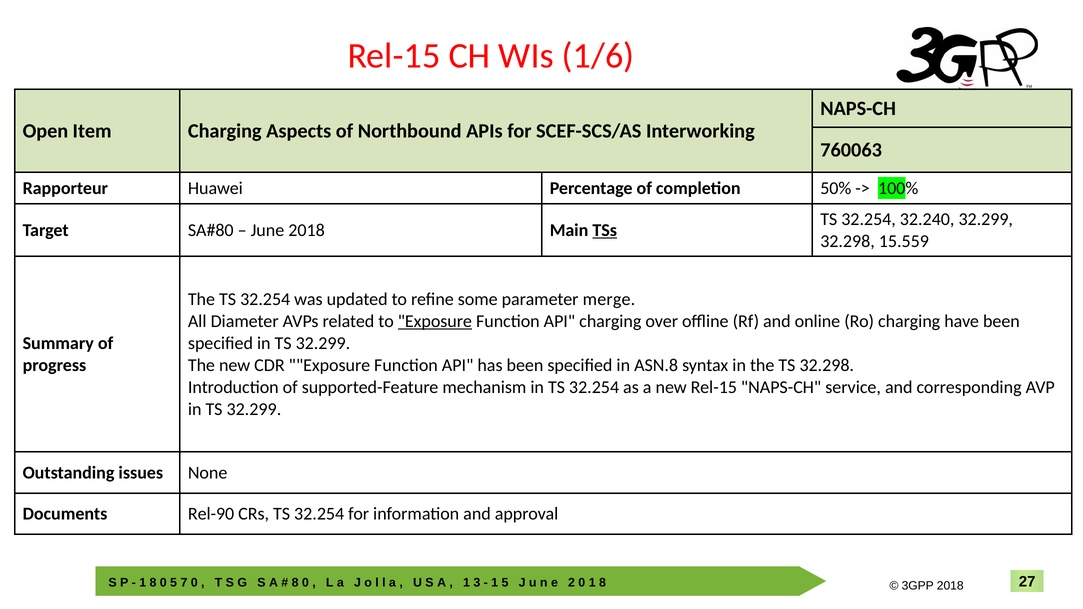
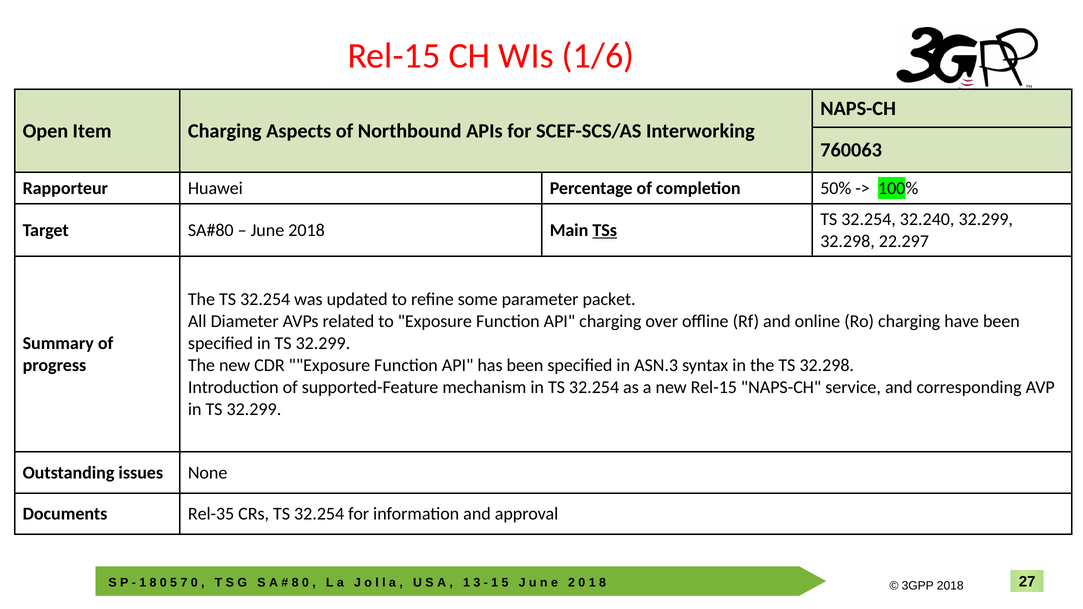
15.559: 15.559 -> 22.297 (904, 241)
merge: merge -> packet (609, 299)
Exposure underline: present -> none (435, 321)
ASN.8: ASN.8 -> ASN.3 (656, 365)
Rel-90: Rel-90 -> Rel-35 (211, 514)
